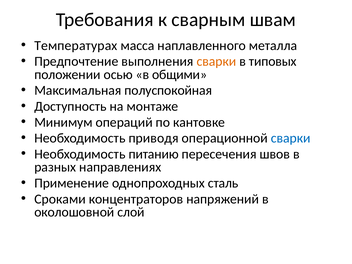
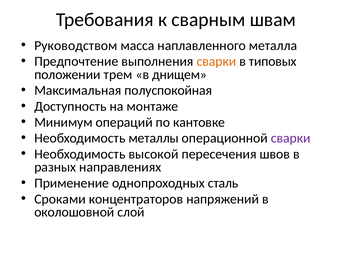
Температурах: Температурах -> Руководством (76, 46)
осью: осью -> трем (118, 75)
общими: общими -> днищем (180, 75)
приводя: приводя -> металлы (154, 138)
сварки colour: blue -> purple (291, 138)
питанию: питанию -> высокой (154, 154)
